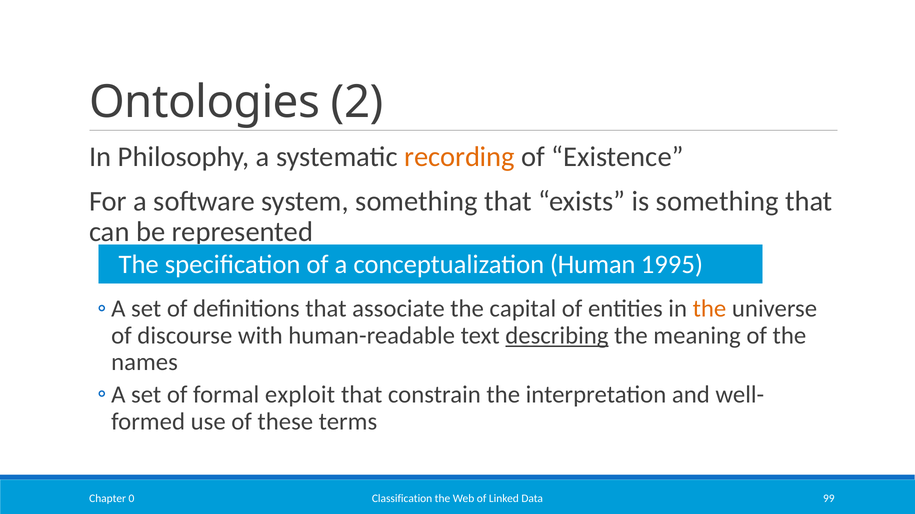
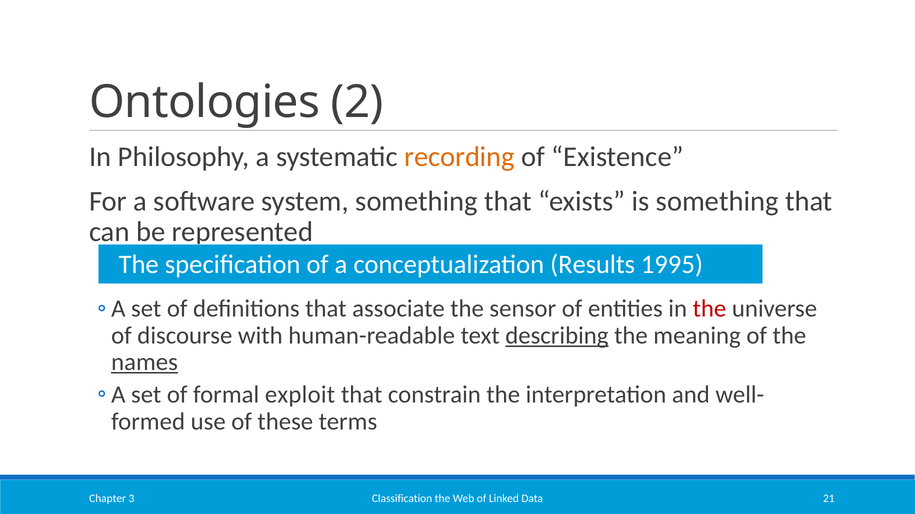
Human: Human -> Results (593, 265)
capital: capital -> sensor (523, 309)
the colour: orange -> red (709, 309)
names underline: none -> present (144, 363)
99: 99 -> 21 (829, 499)
0: 0 -> 3 (132, 499)
